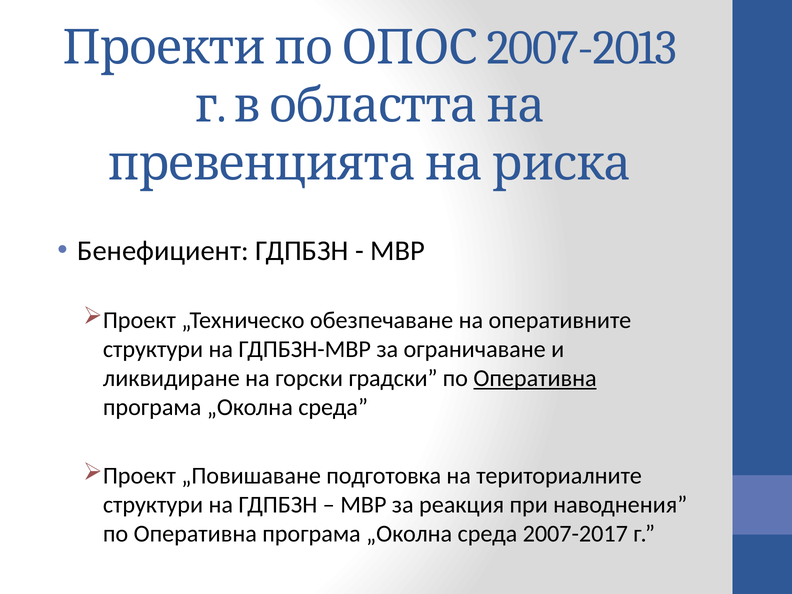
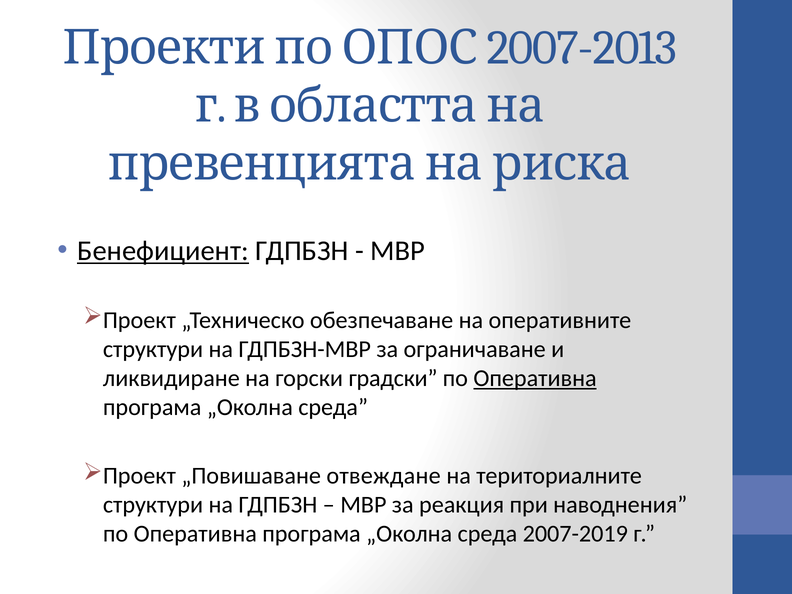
Бенефициент underline: none -> present (163, 251)
подготовка: подготовка -> отвеждане (384, 476)
2007-2017: 2007-2017 -> 2007-2019 (575, 534)
